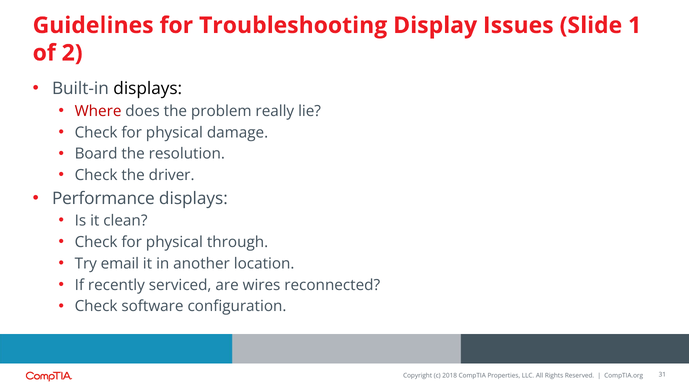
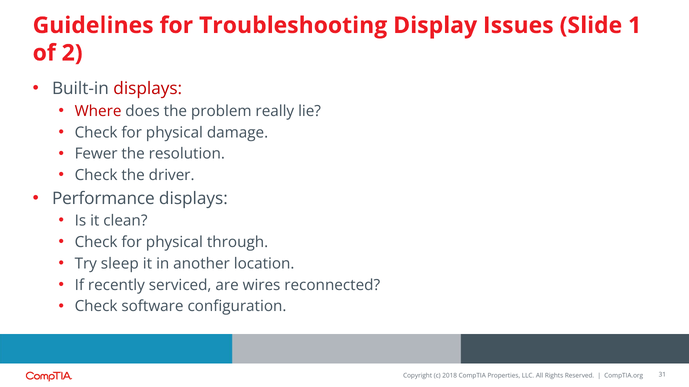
displays colour: black -> red (148, 89)
Board: Board -> Fewer (96, 154)
email: email -> sleep (120, 264)
